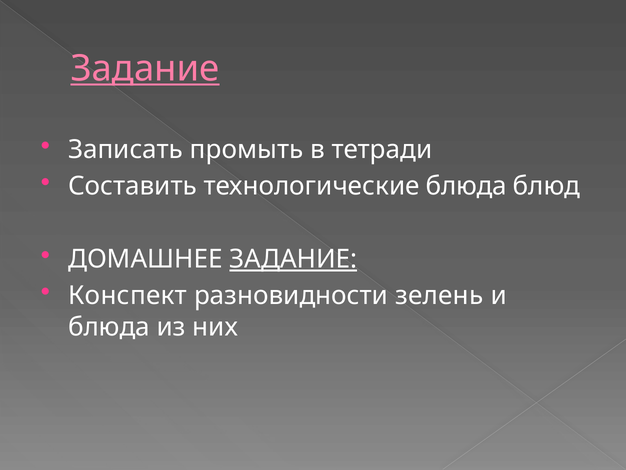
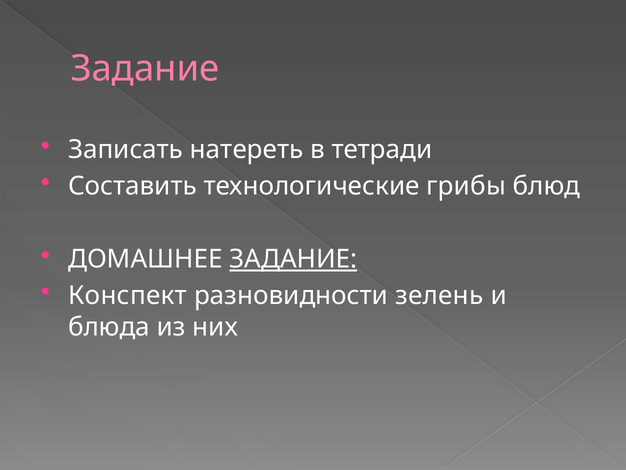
Задание underline: present -> none (145, 69)
промыть: промыть -> натереть (247, 149)
технологические блюда: блюда -> грибы (466, 186)
